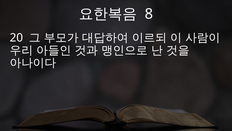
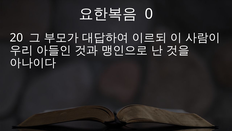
8: 8 -> 0 (149, 14)
